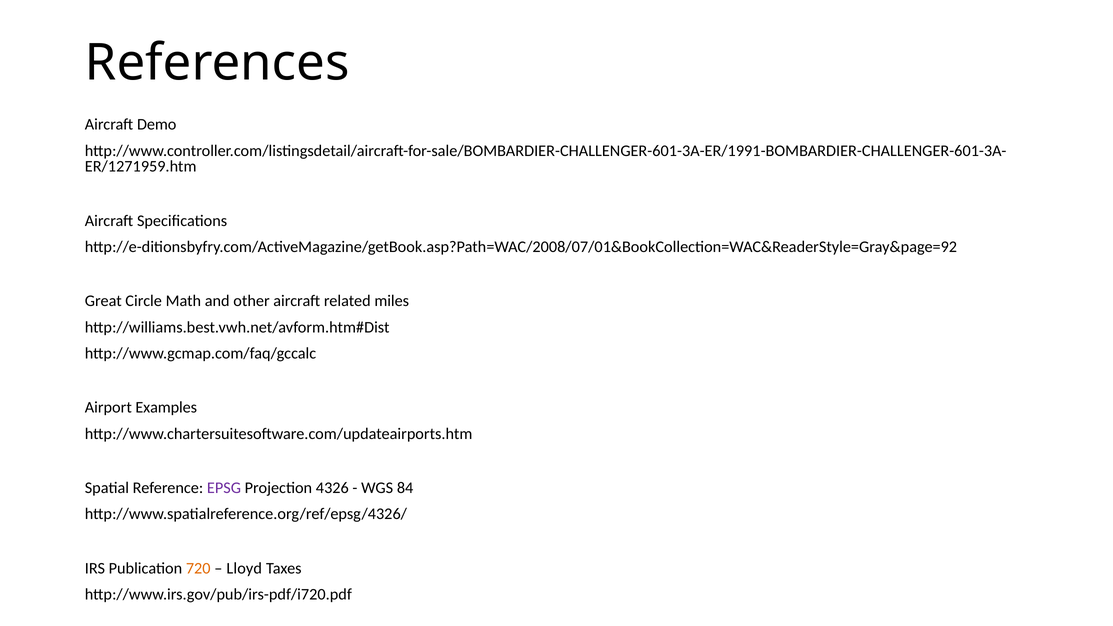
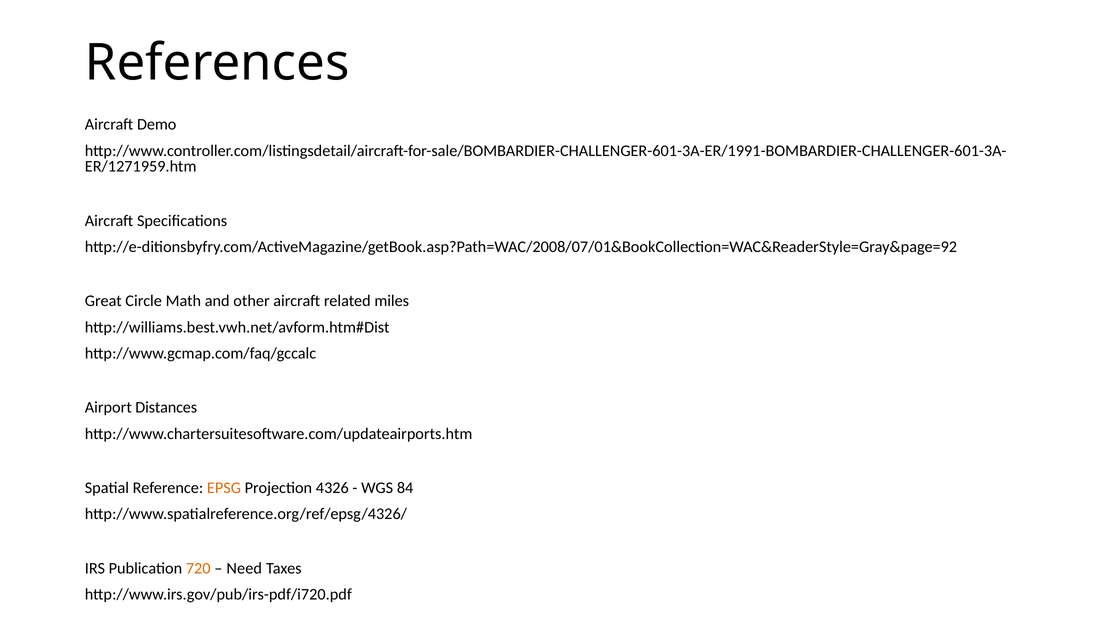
Examples: Examples -> Distances (166, 408)
EPSG colour: purple -> orange (224, 488)
Lloyd: Lloyd -> Need (244, 568)
